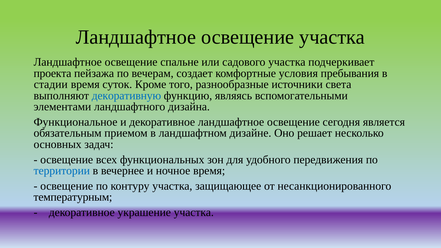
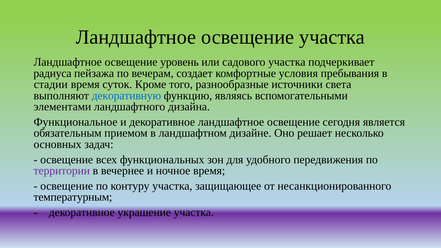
спальне: спальне -> уровень (180, 62)
проекта: проекта -> радиуса (53, 73)
территории colour: blue -> purple (62, 171)
